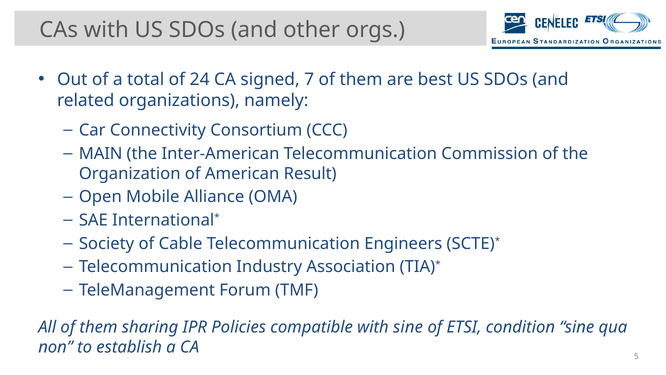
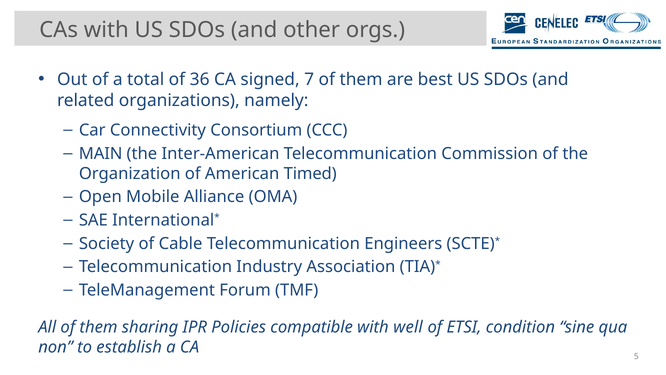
24: 24 -> 36 (200, 79)
Result: Result -> Timed (310, 173)
with sine: sine -> well (408, 327)
